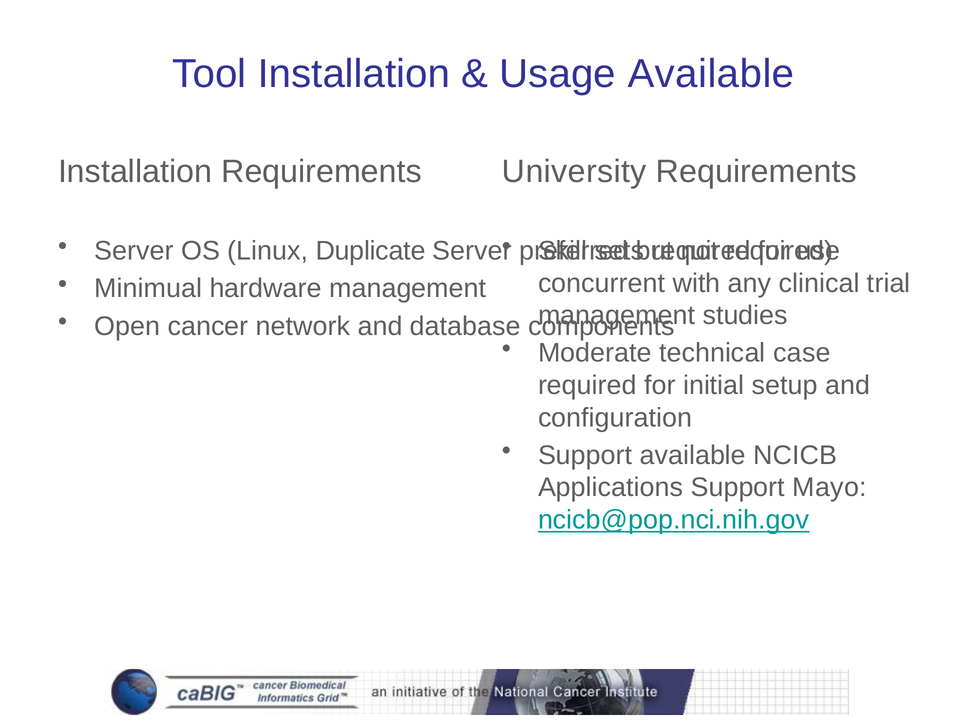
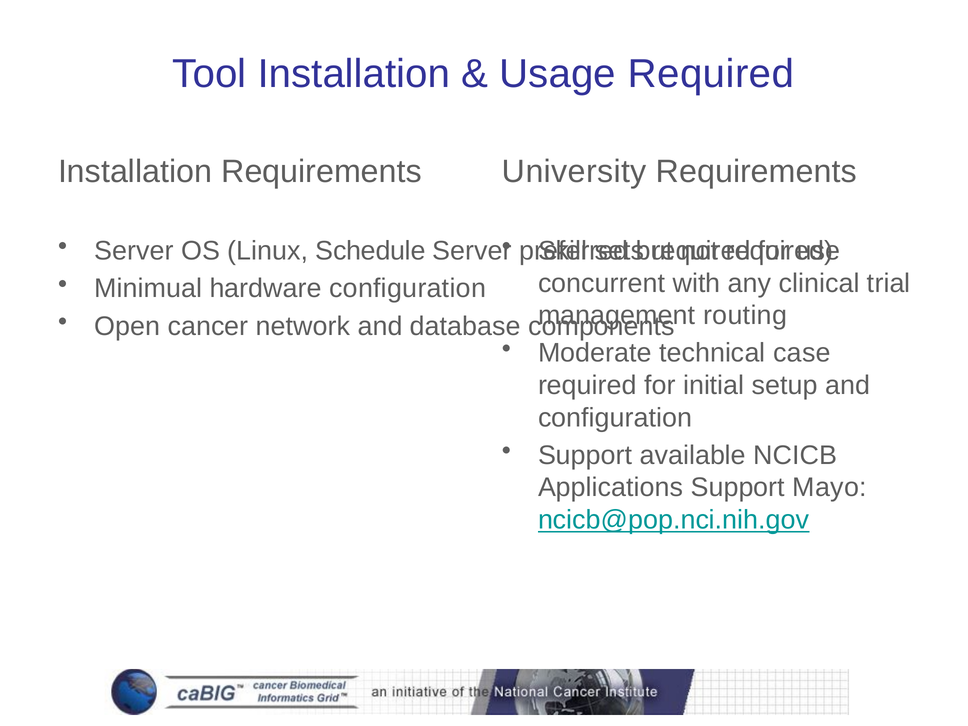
Usage Available: Available -> Required (711, 74)
Duplicate: Duplicate -> Schedule (370, 251)
hardware management: management -> configuration (408, 289)
studies: studies -> routing (745, 315)
